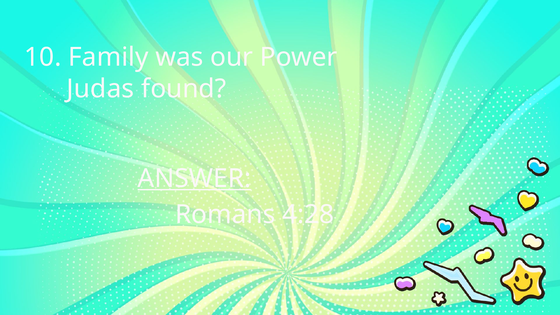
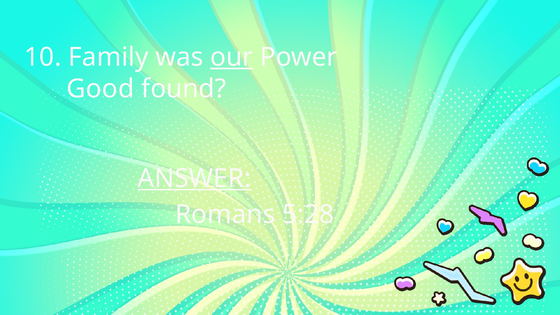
our underline: none -> present (232, 57)
Judas: Judas -> Good (100, 89)
4:28: 4:28 -> 5:28 (308, 214)
